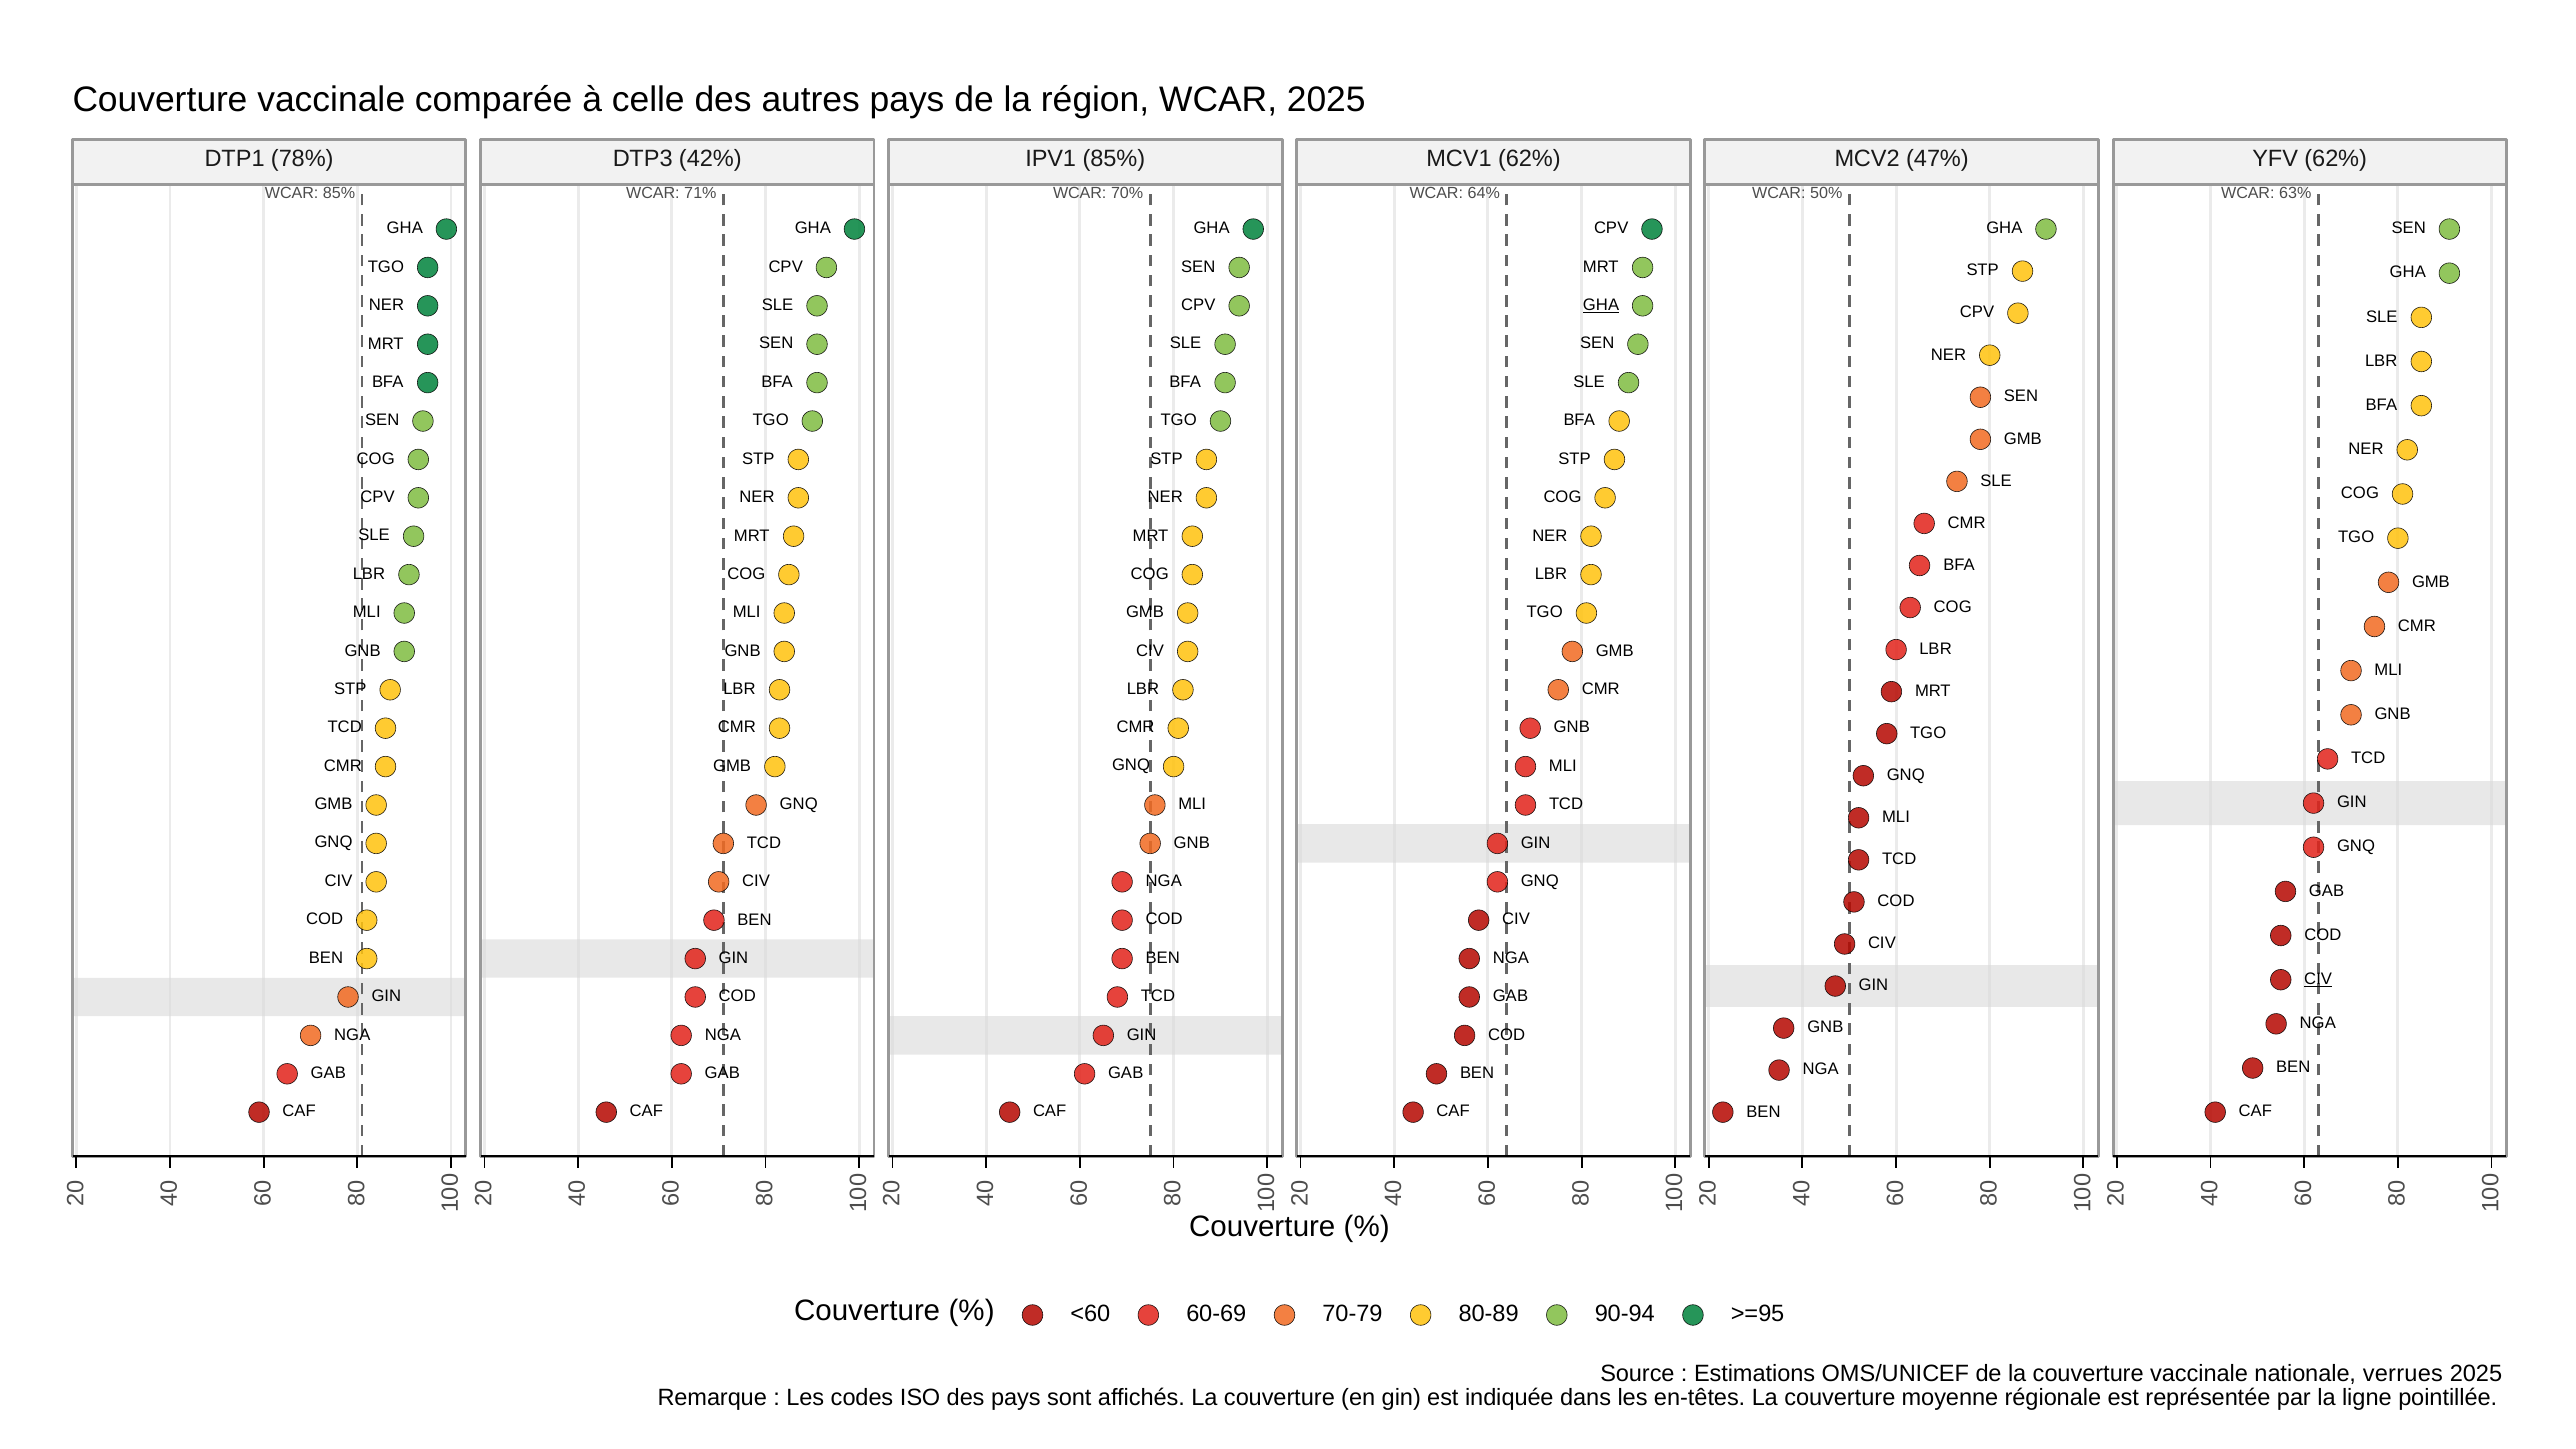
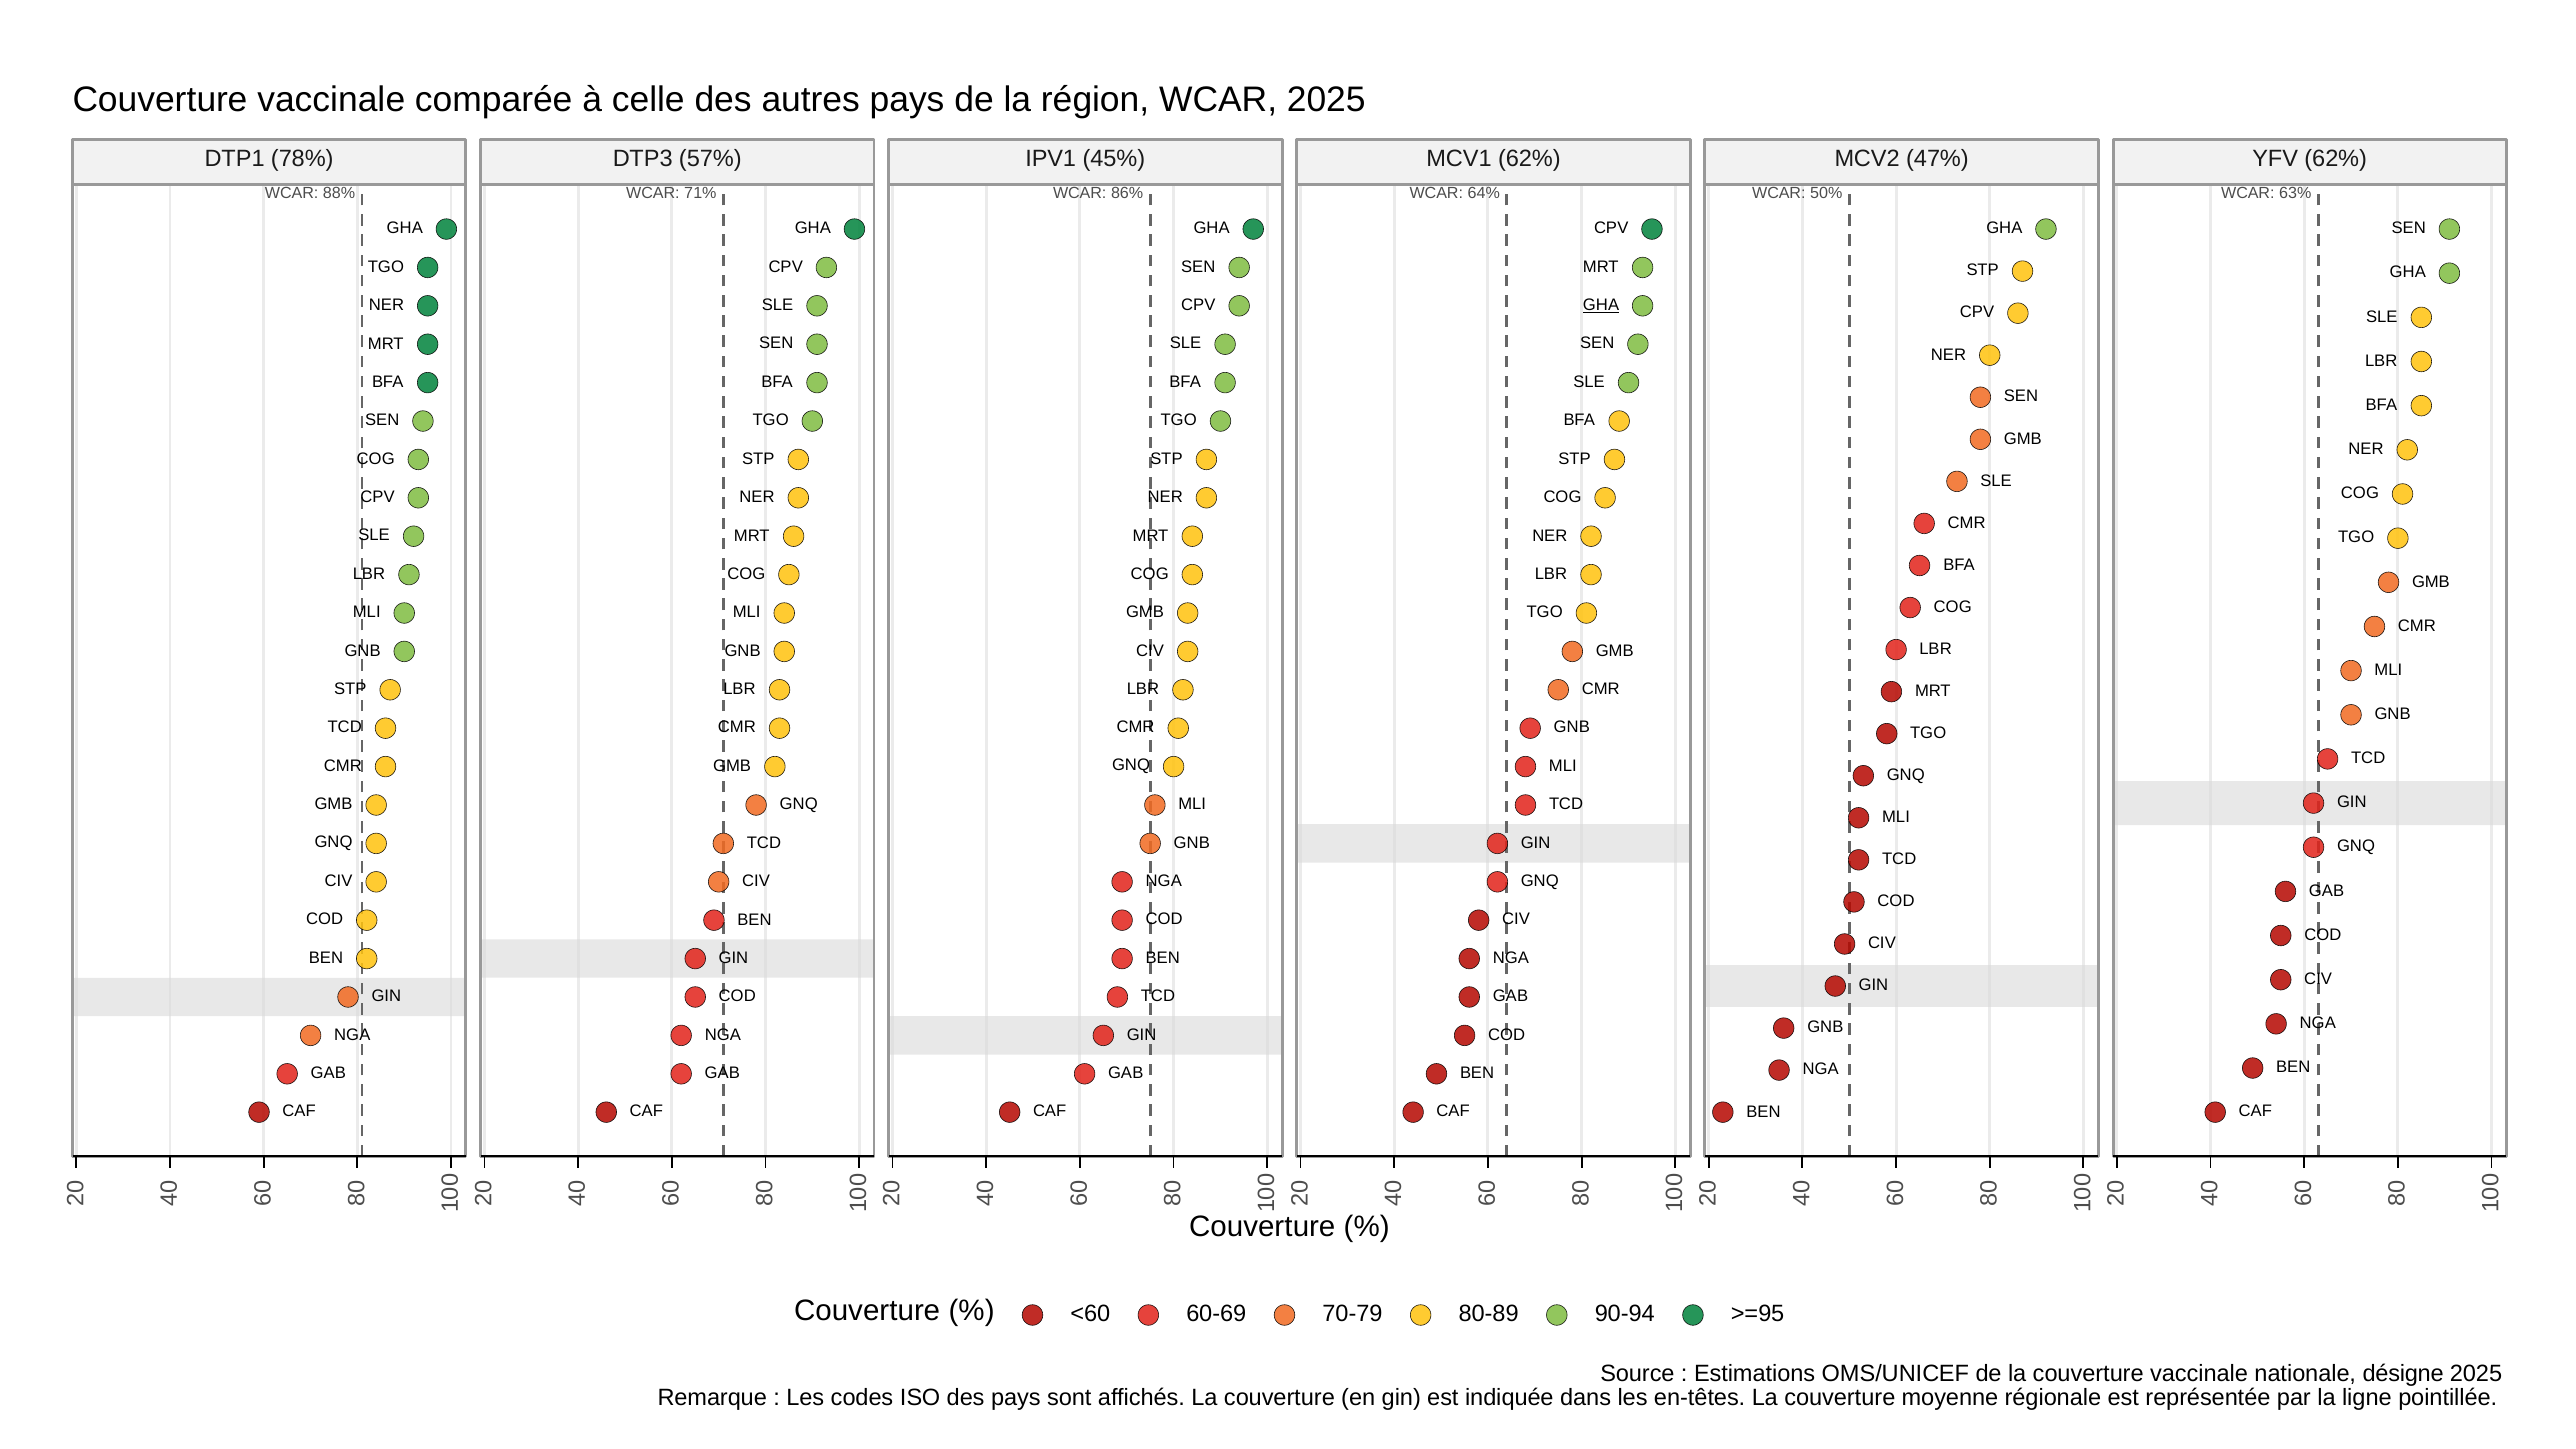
42%: 42% -> 57% (710, 159)
IPV1 85%: 85% -> 45% (1114, 159)
WCAR 85%: 85% -> 88% (339, 193)
70%: 70% -> 86% (1127, 193)
CIV underline: present -> none (2318, 979)
verrues: verrues -> désigne (2403, 1373)
